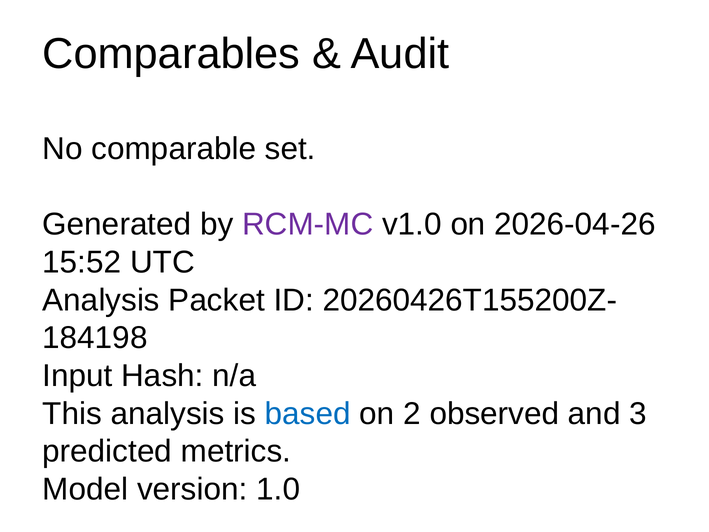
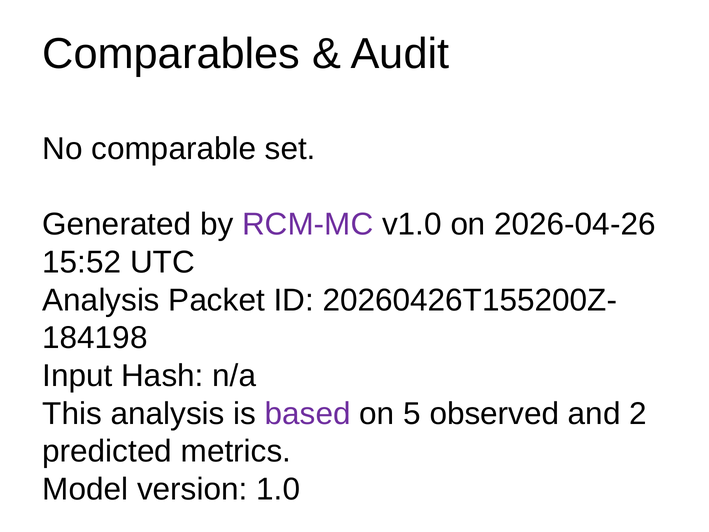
based colour: blue -> purple (308, 413)
2: 2 -> 5 (412, 413)
3: 3 -> 2 (638, 413)
